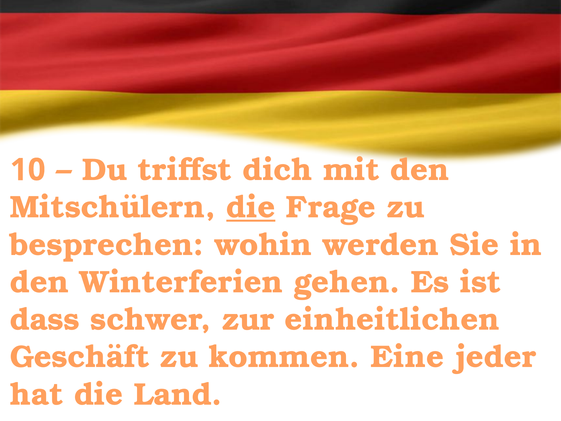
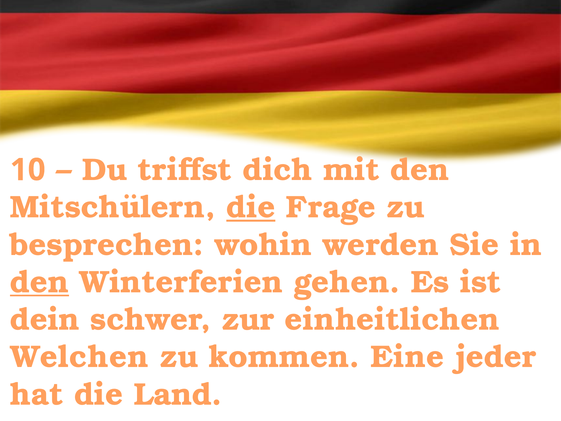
den underline: none -> present (40, 282)
dass: dass -> dein (45, 319)
Geschäft: Geschäft -> Welchen (80, 357)
